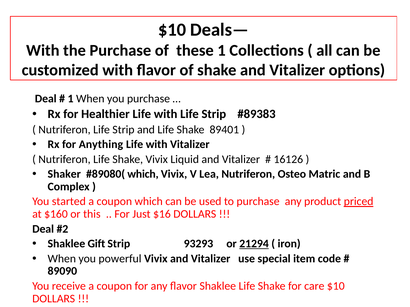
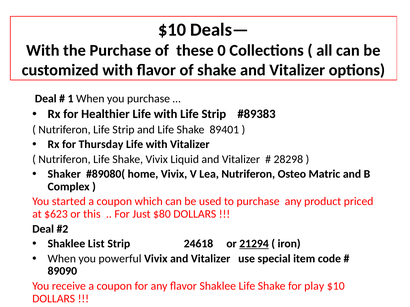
these 1: 1 -> 0 (222, 51)
Anything: Anything -> Thursday (101, 145)
16126: 16126 -> 28298 (288, 160)
which: which -> home (143, 174)
priced underline: present -> none (359, 202)
$160: $160 -> $623 (56, 214)
$16: $16 -> $80 (162, 214)
Gift: Gift -> List (96, 244)
93293: 93293 -> 24618 (198, 244)
care: care -> play (314, 286)
